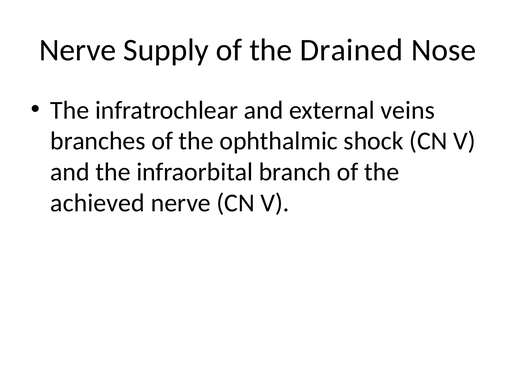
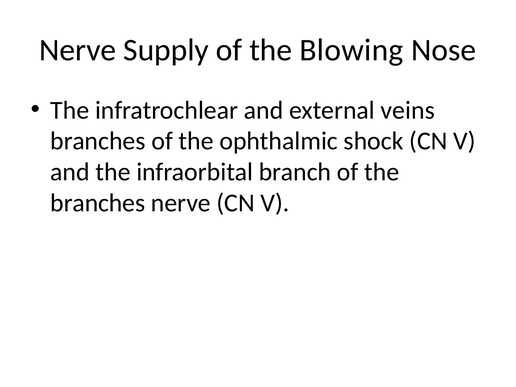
Drained: Drained -> Blowing (352, 50)
achieved: achieved -> branches (98, 203)
